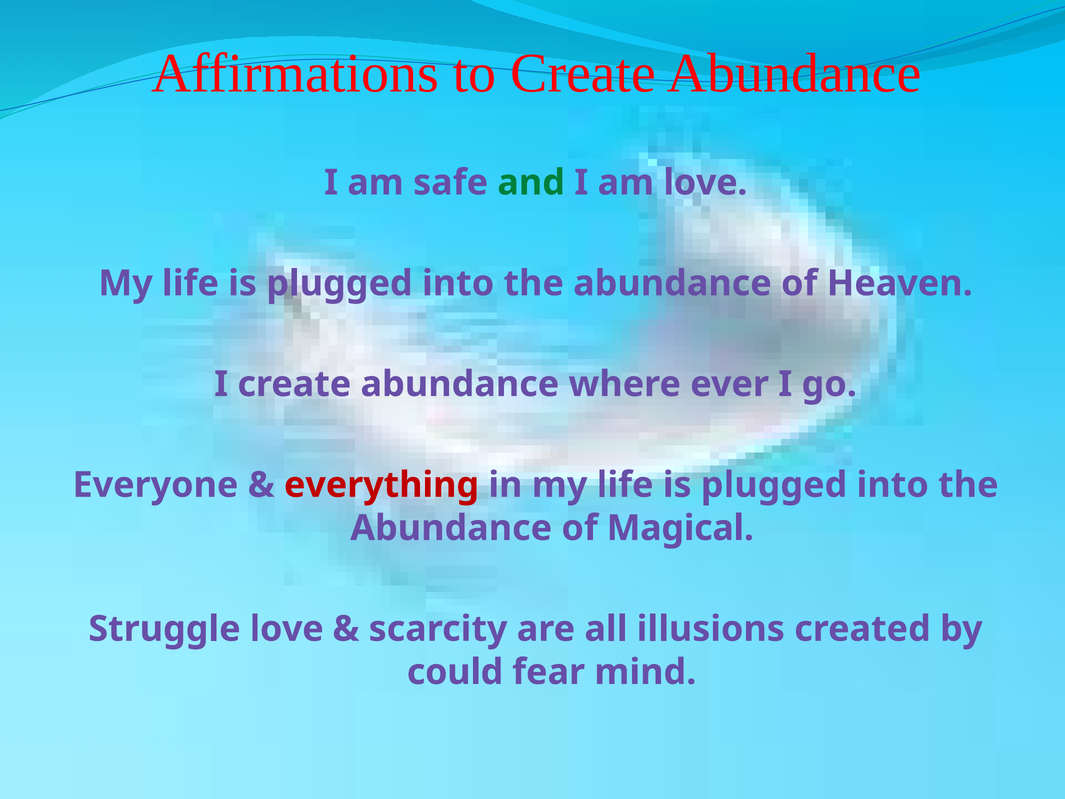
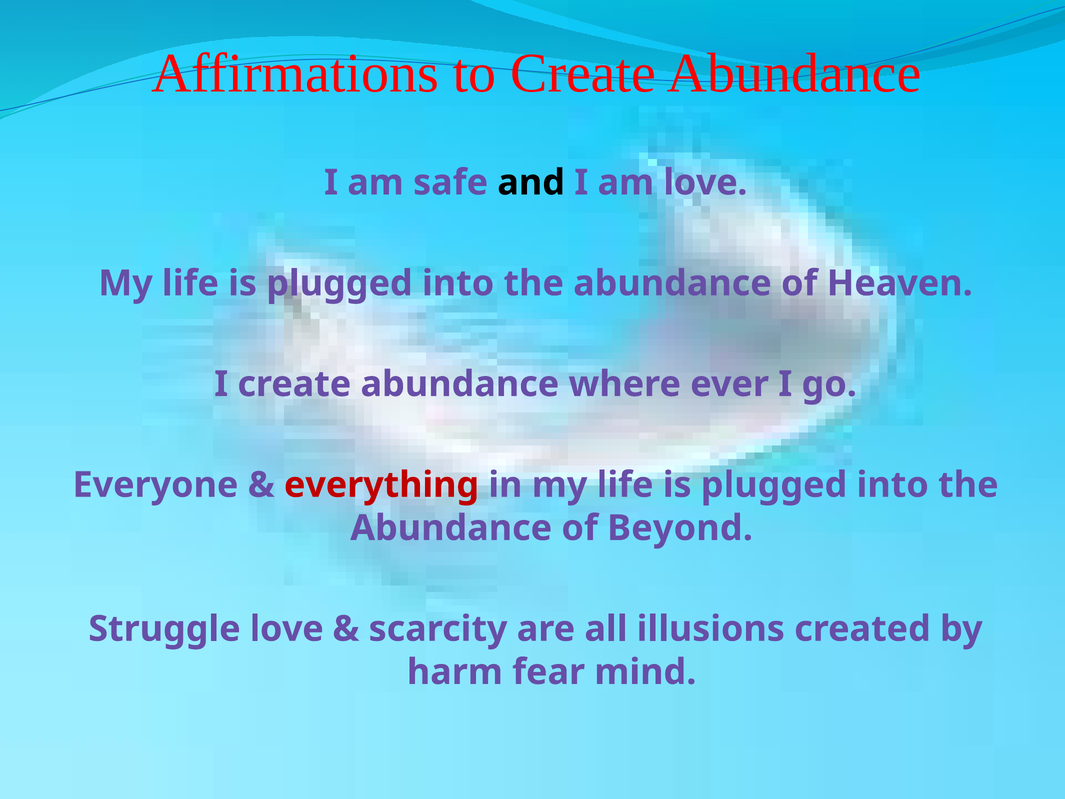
and colour: green -> black (531, 183)
Magical: Magical -> Beyond (680, 528)
could: could -> harm (455, 672)
